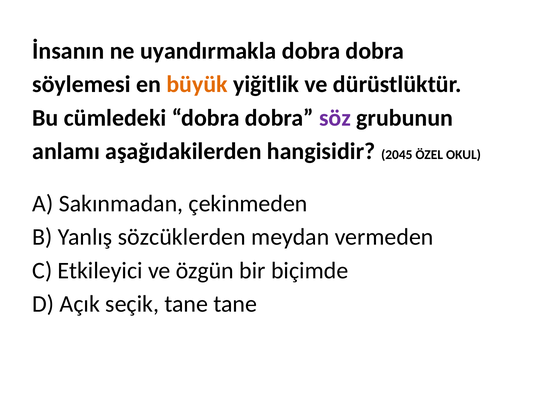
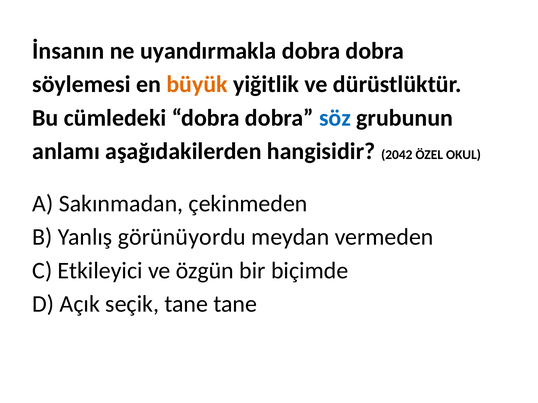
söz colour: purple -> blue (335, 118)
2045: 2045 -> 2042 (397, 155)
sözcüklerden: sözcüklerden -> görünüyordu (182, 237)
